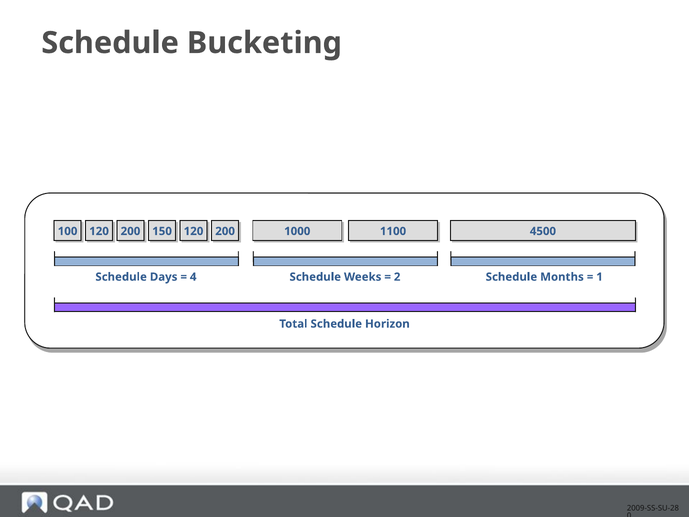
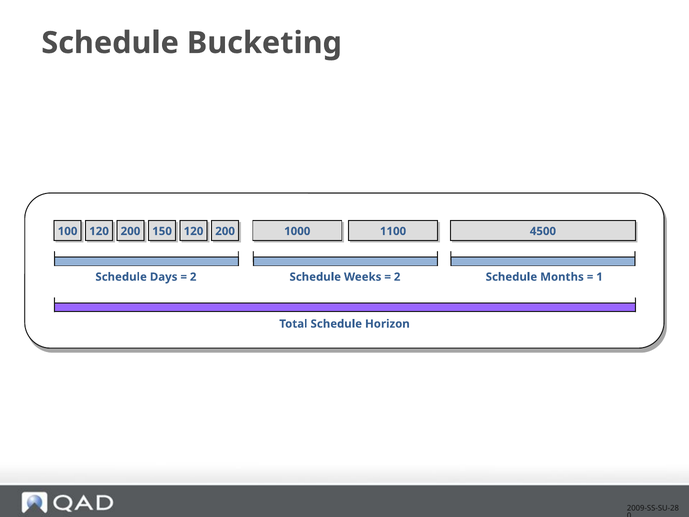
4: 4 -> 2 (193, 277)
